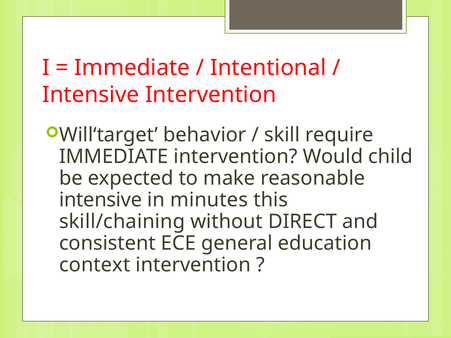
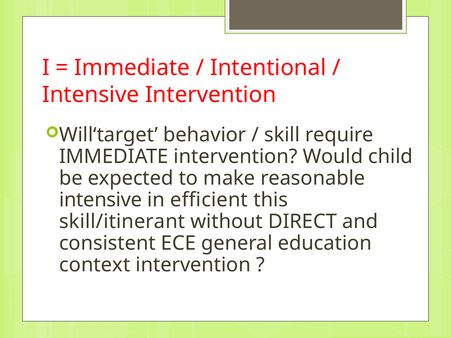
minutes: minutes -> efficient (209, 200)
skill/chaining: skill/chaining -> skill/itinerant (122, 222)
